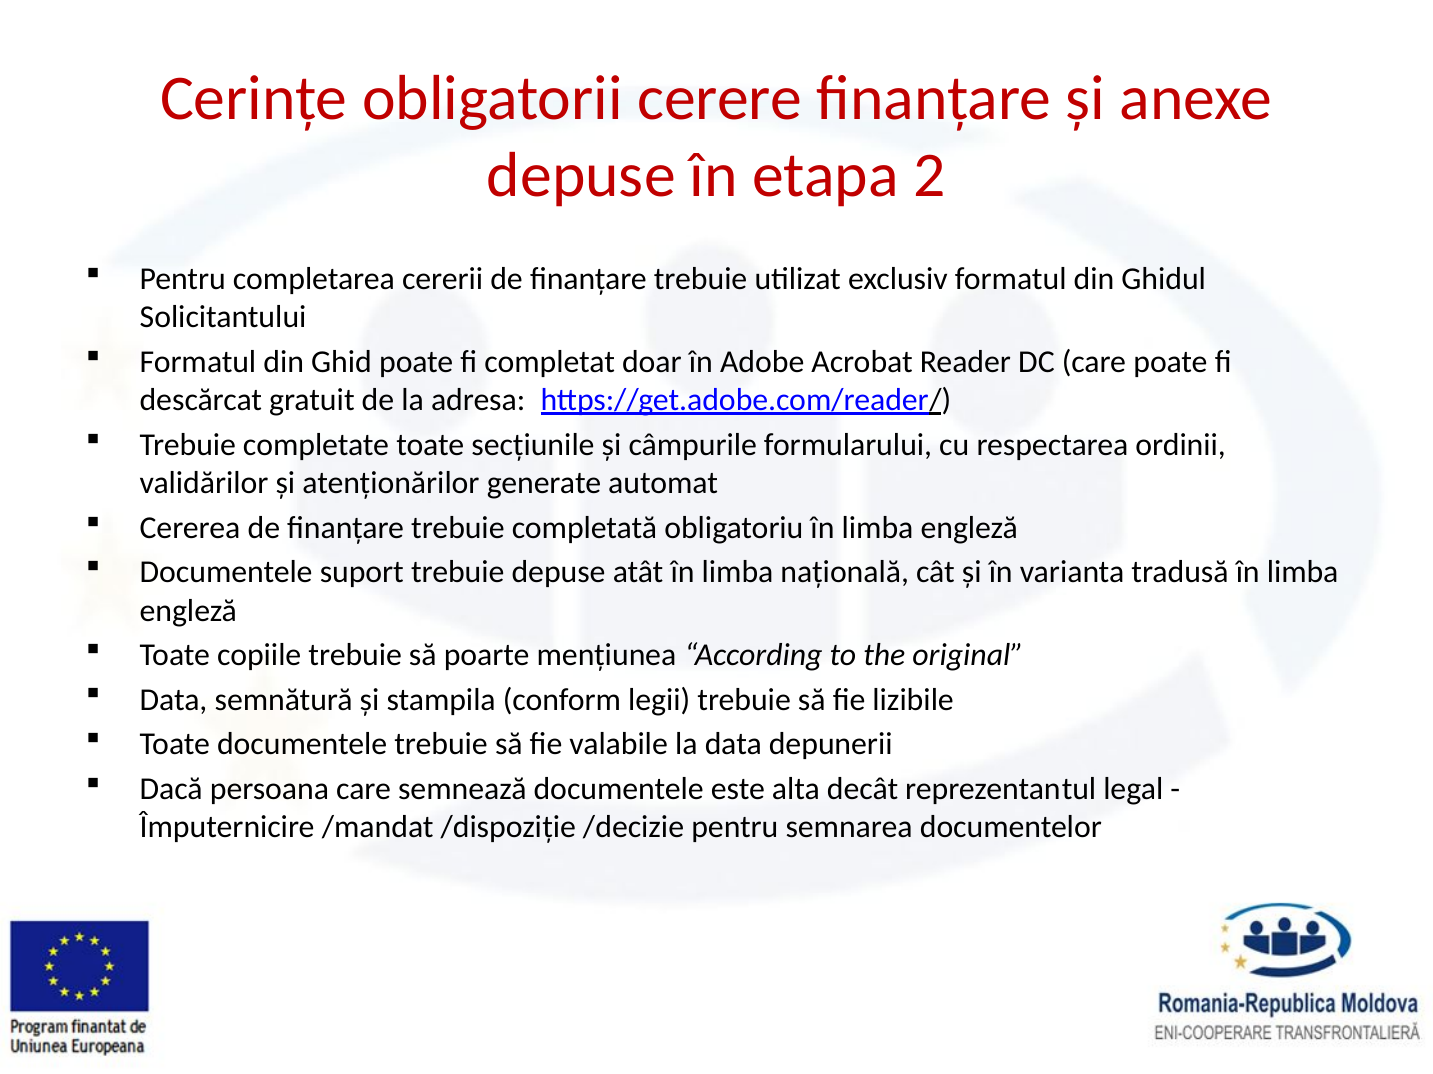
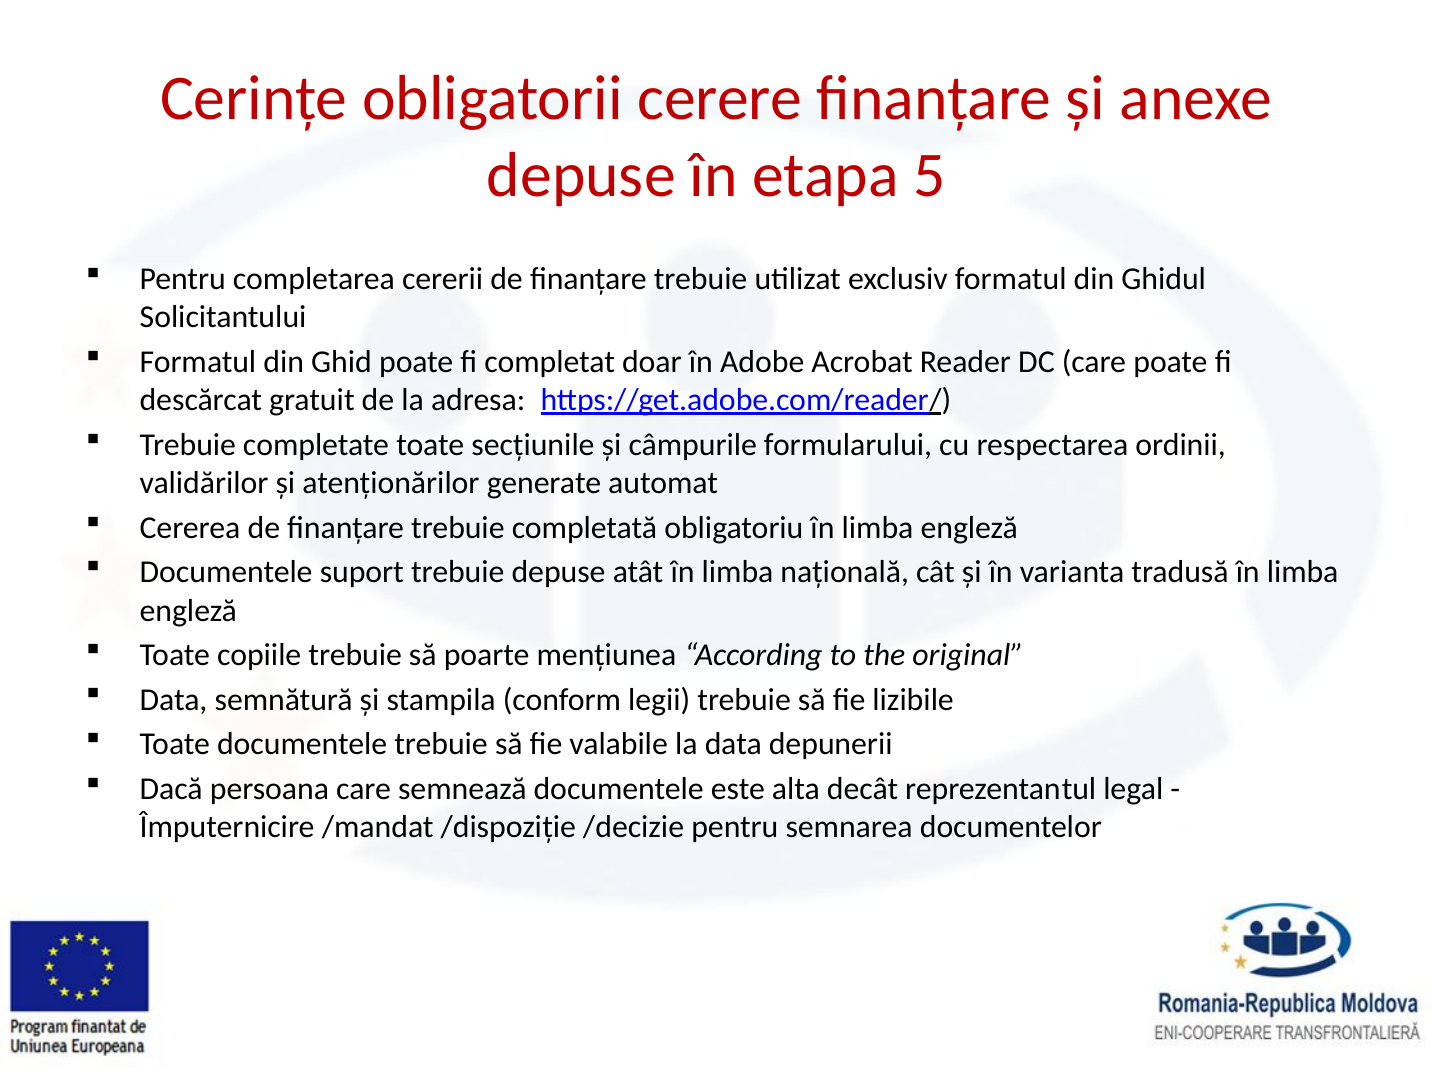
2: 2 -> 5 (929, 175)
